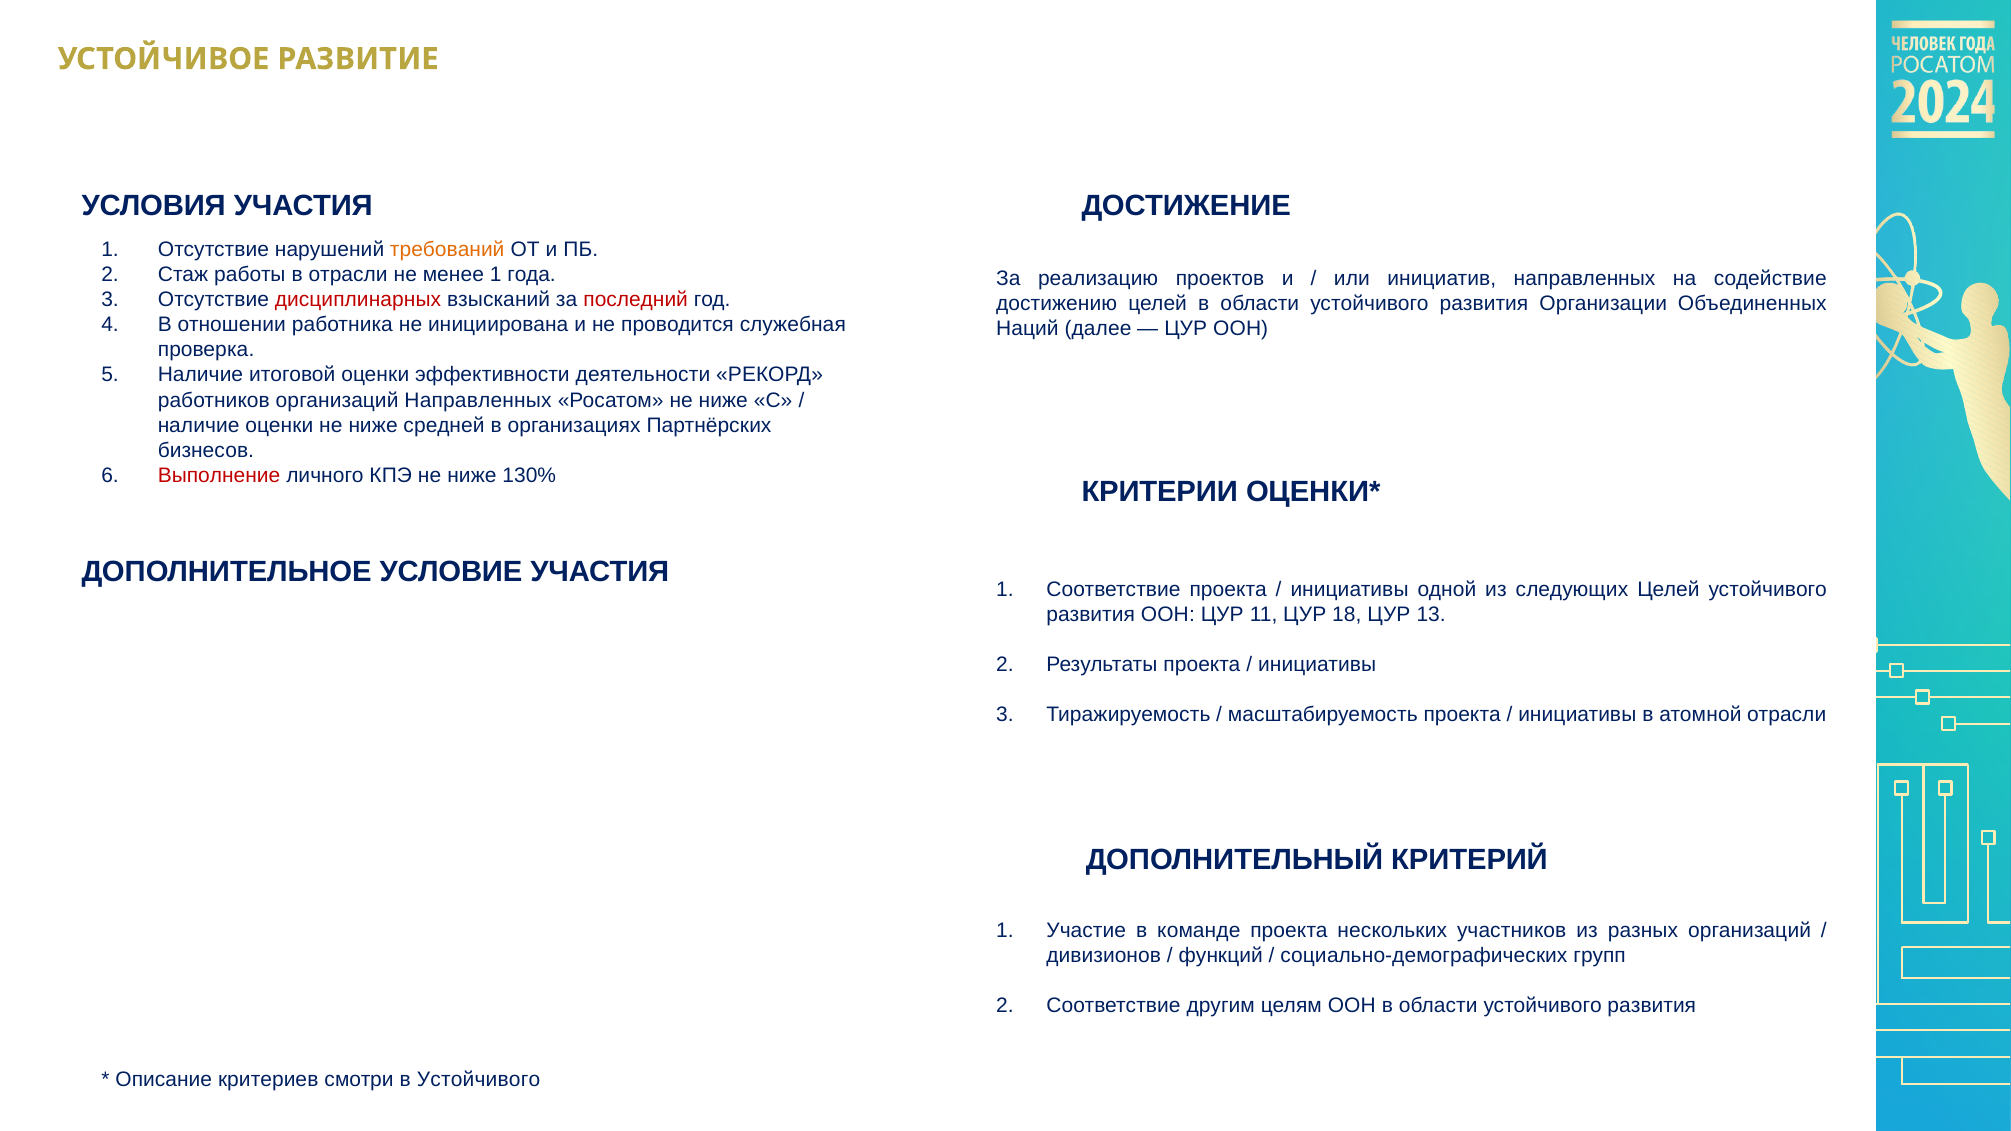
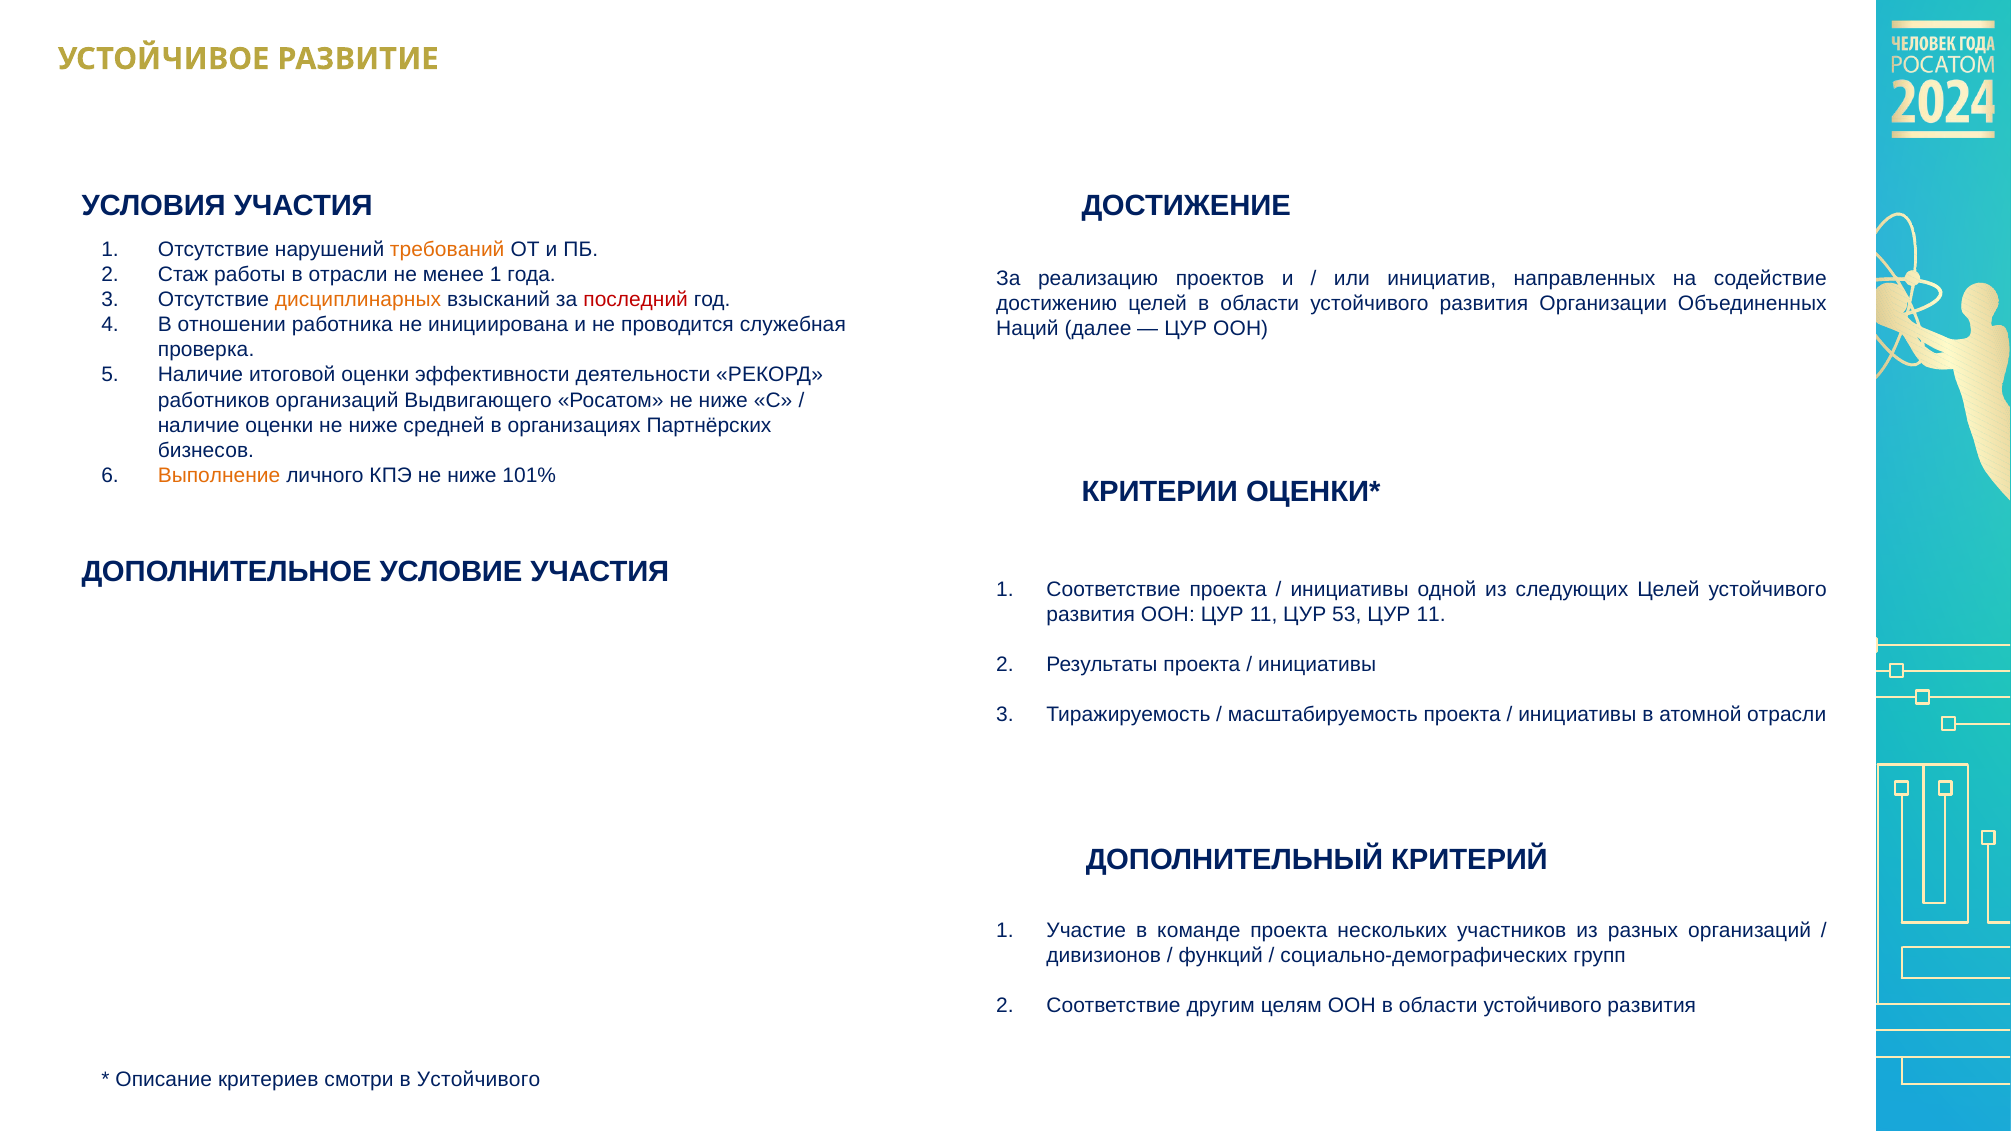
дисциплинарных colour: red -> orange (358, 300)
организаций Направленных: Направленных -> Выдвигающего (478, 400)
Выполнение colour: red -> orange (219, 476)
130%: 130% -> 101% (529, 476)
18: 18 -> 53 (1347, 615)
13: 13 -> 11 (1431, 615)
